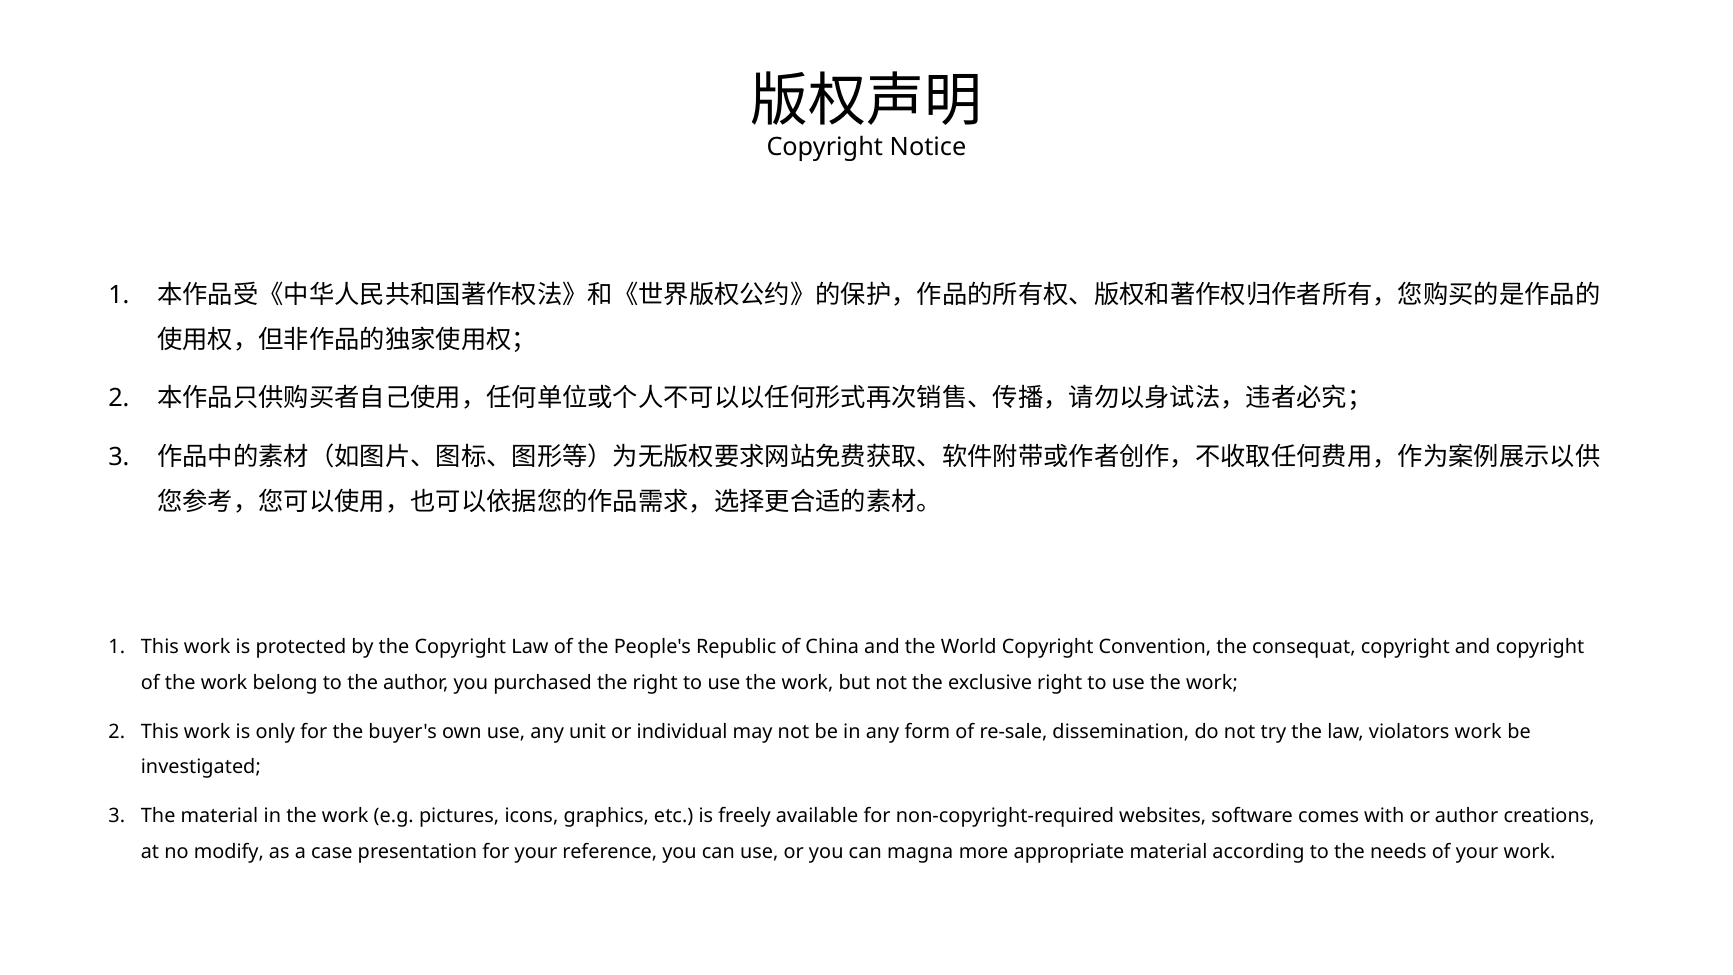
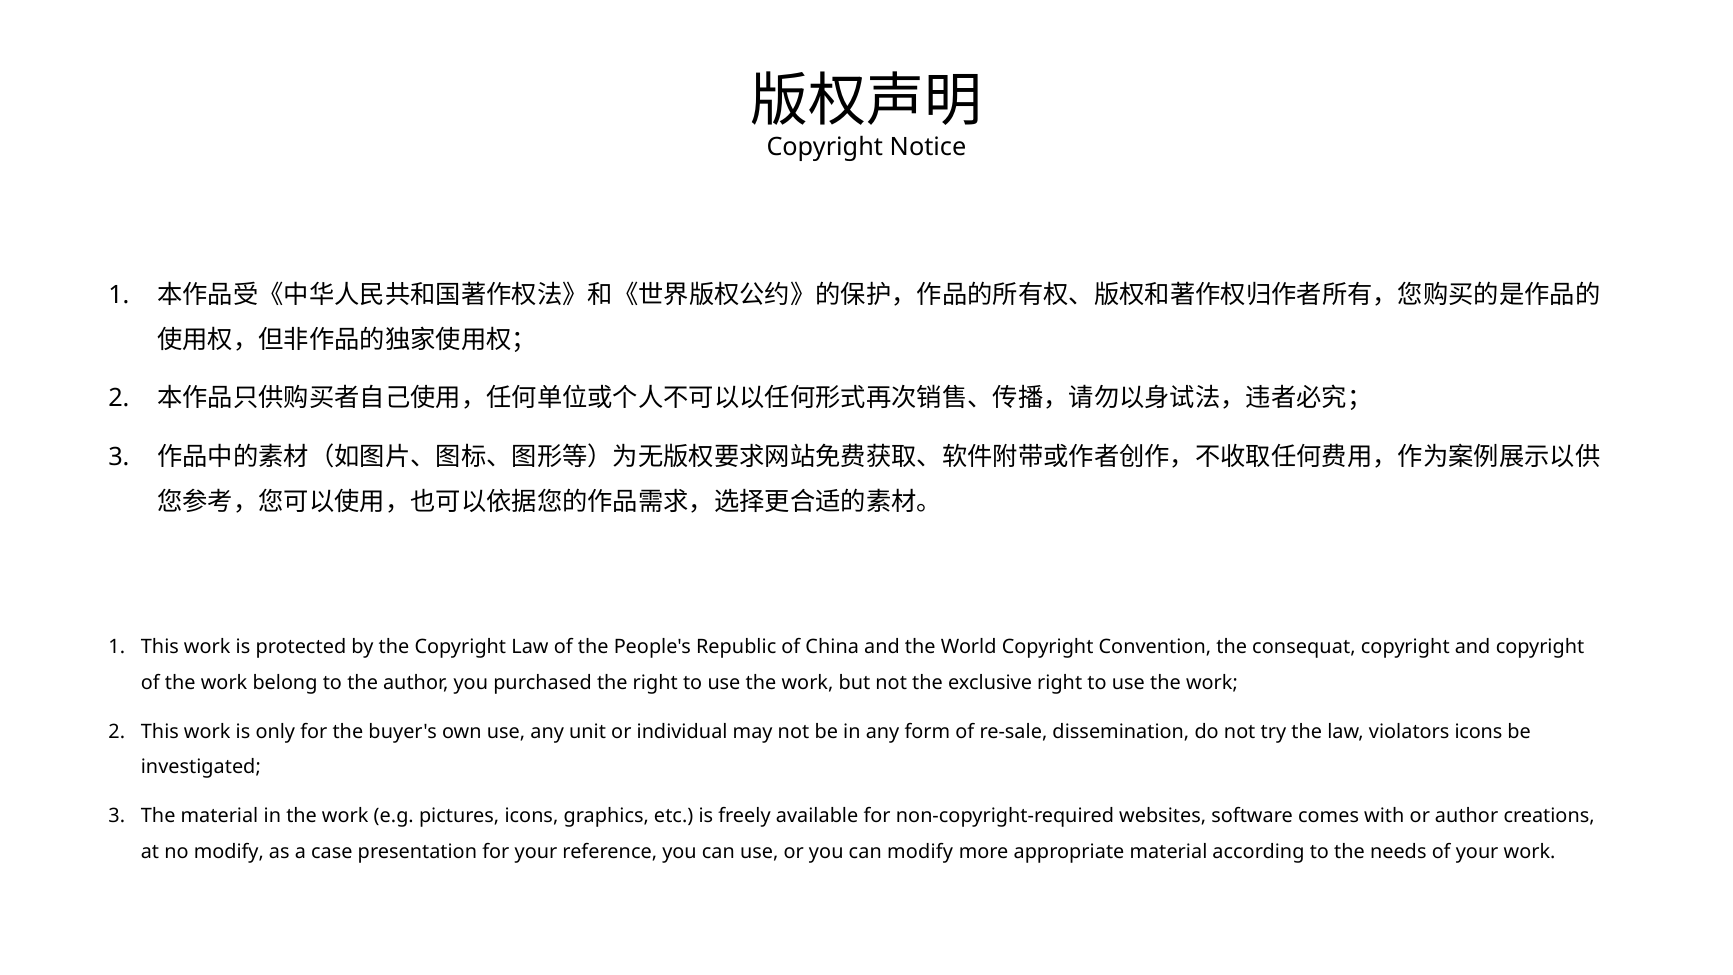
violators work: work -> icons (1478, 731)
can magna: magna -> modify (920, 851)
